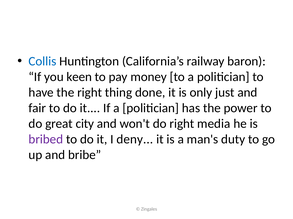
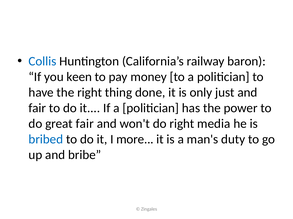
great city: city -> fair (85, 124)
bribed colour: purple -> blue (46, 140)
deny: deny -> more (135, 140)
